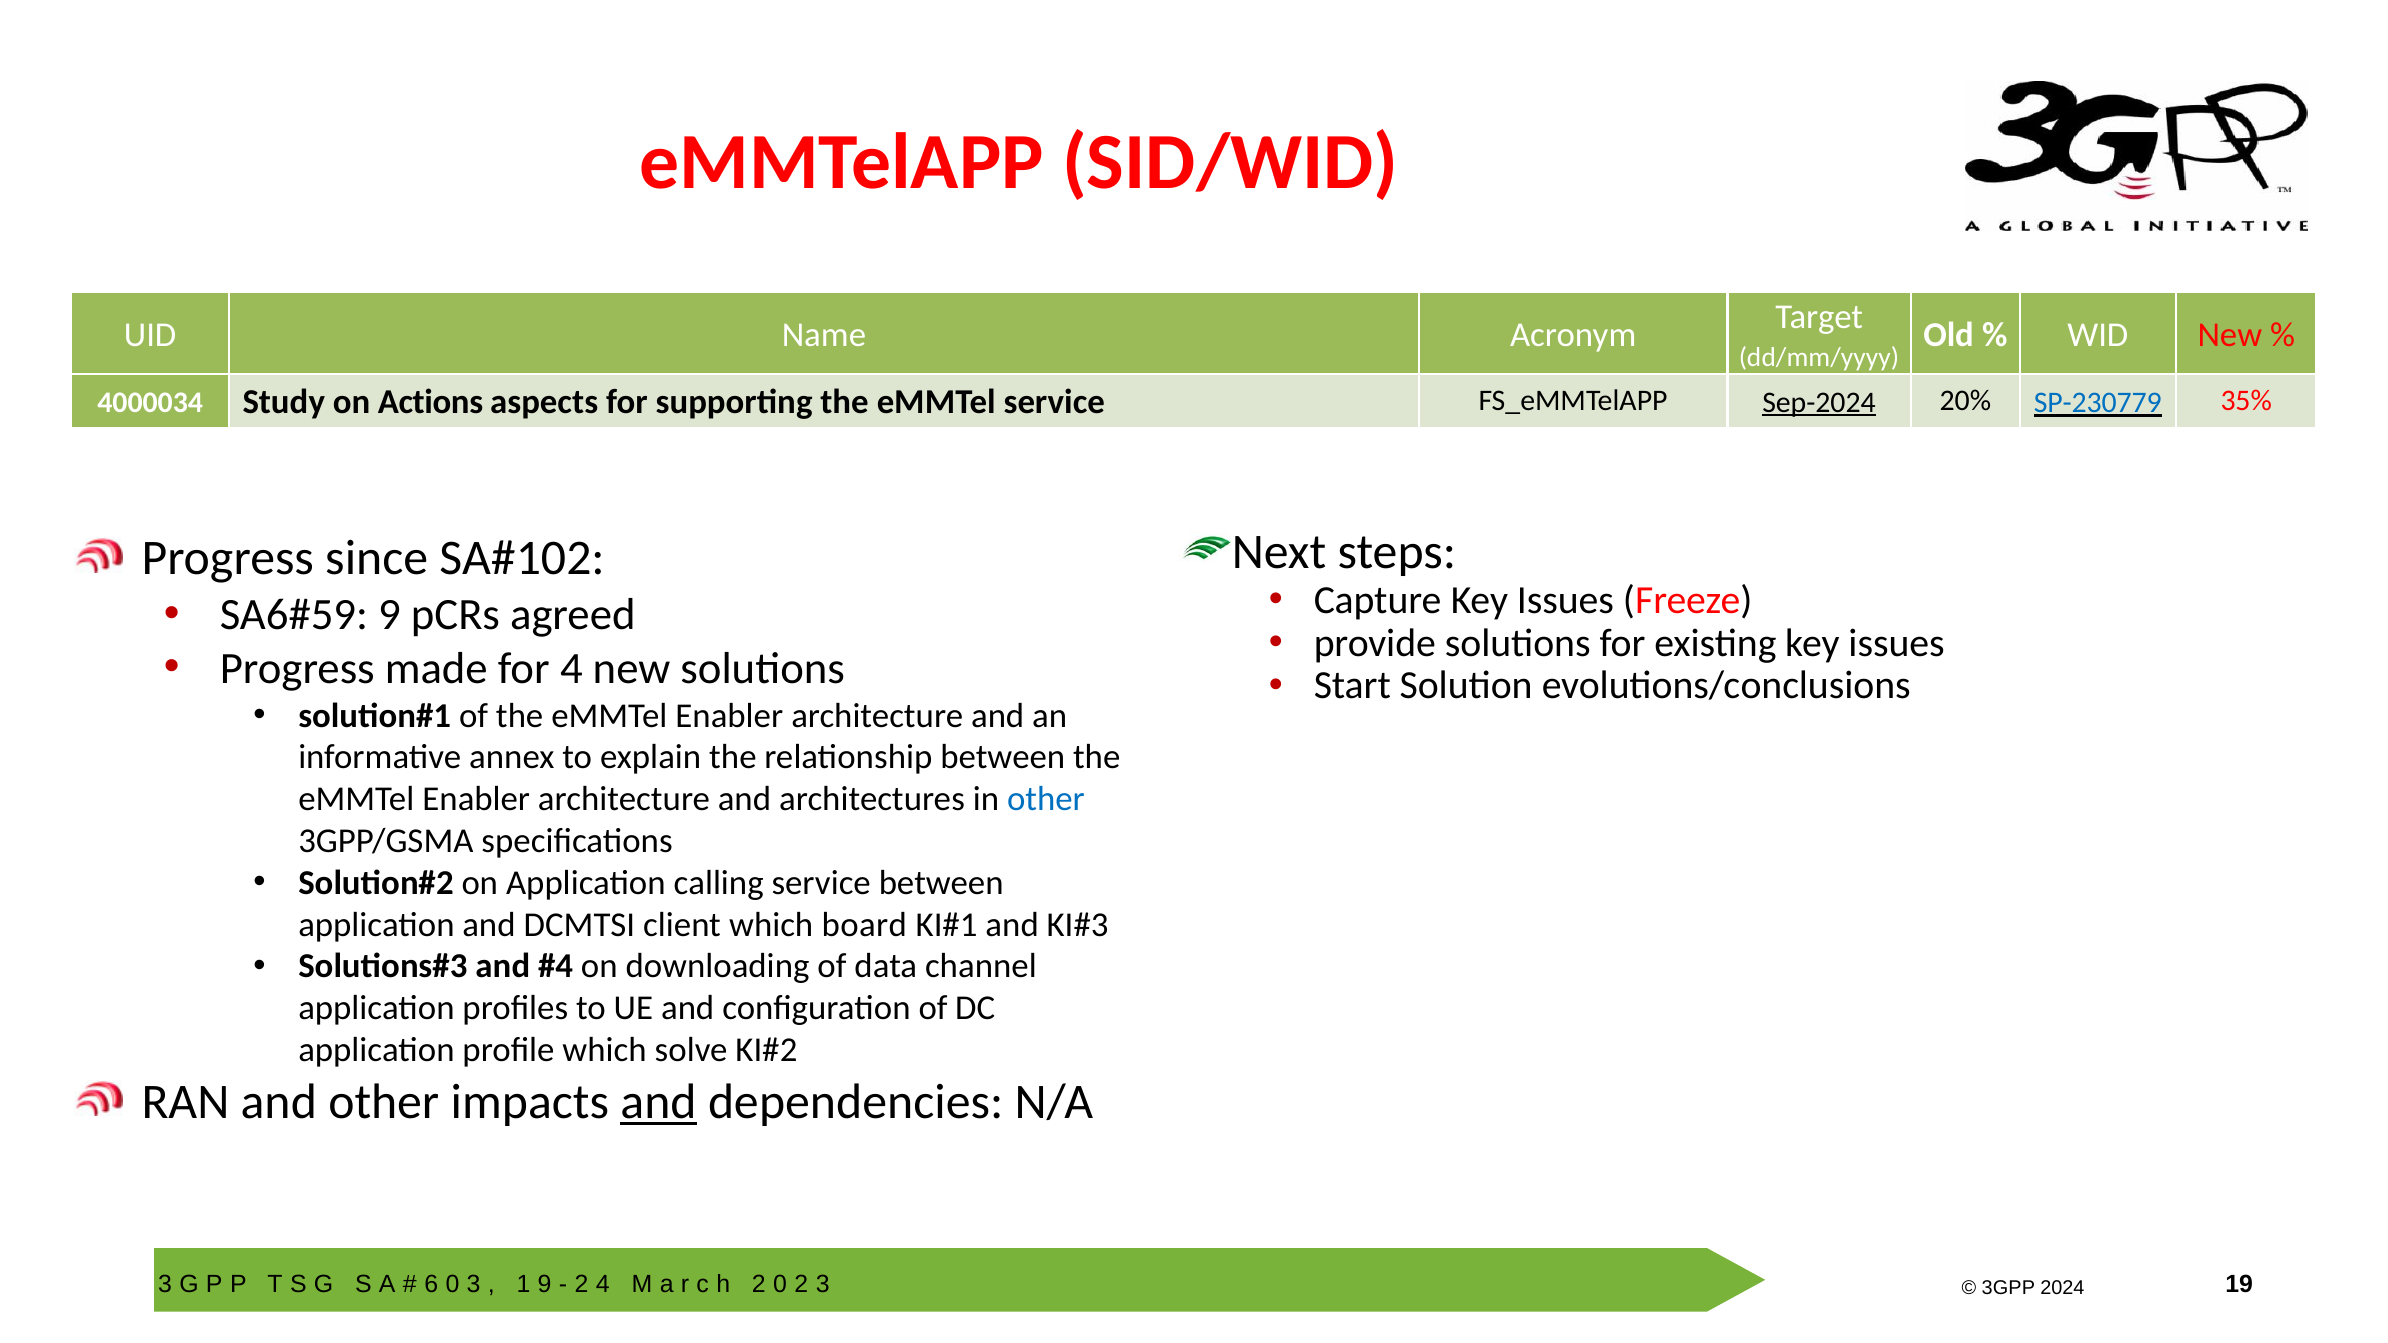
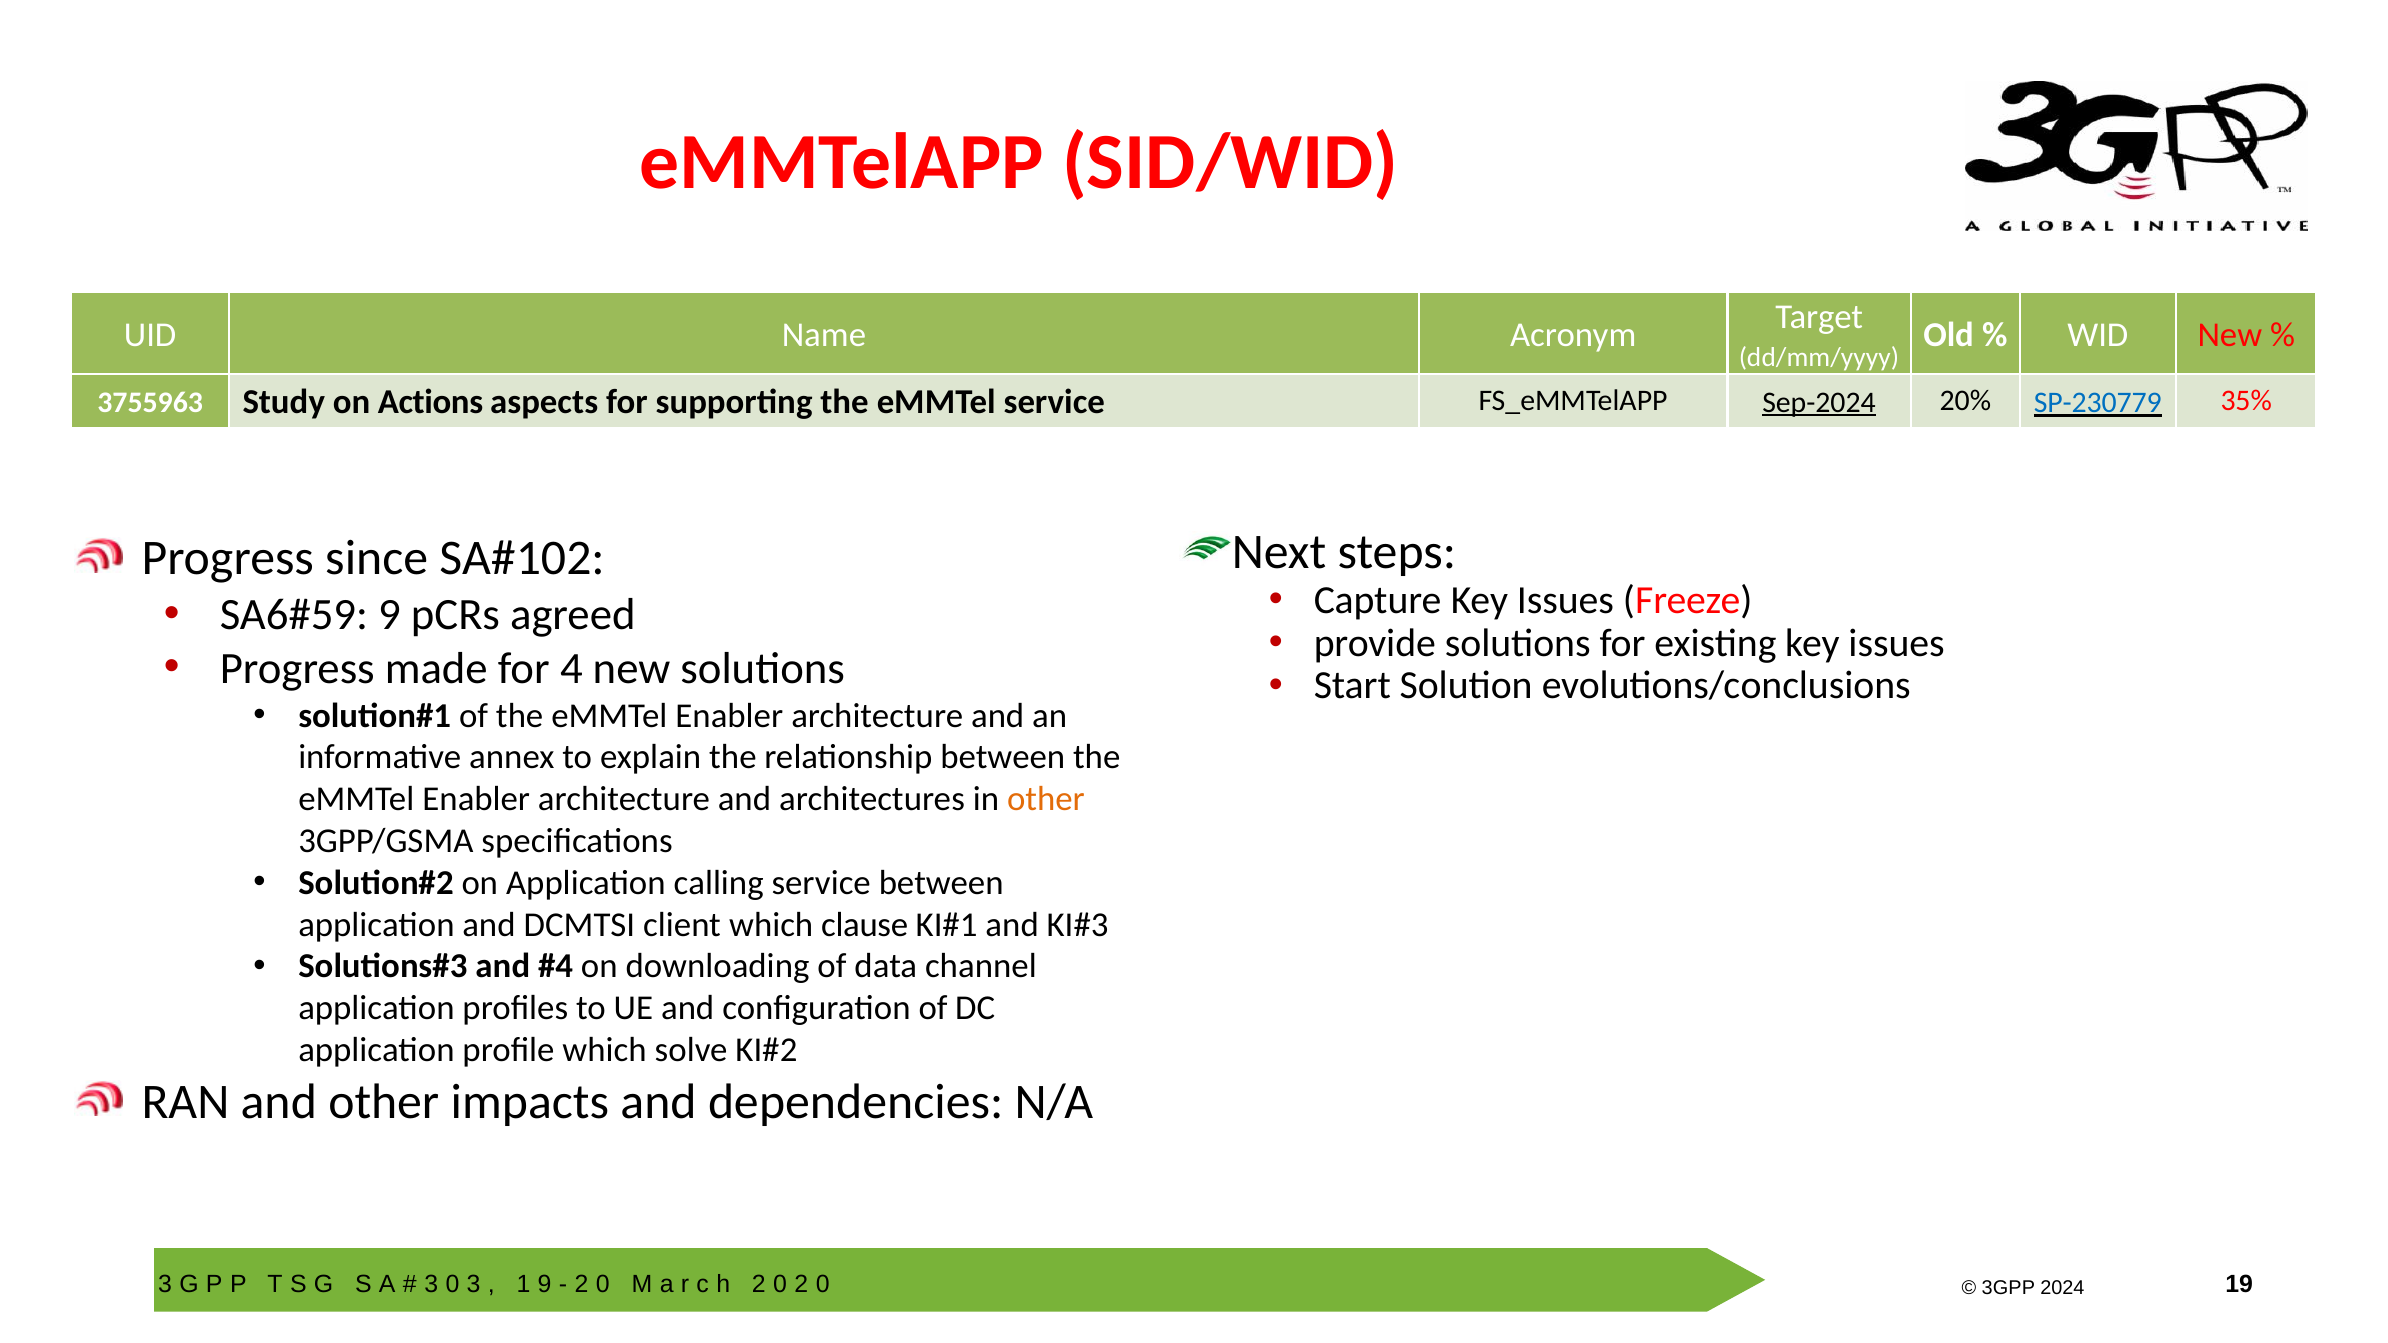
4000034: 4000034 -> 3755963 (150, 402)
other colour: blue -> orange (1046, 799)
board: board -> clause (865, 925)
and underline: present -> none (658, 1102)
6: 6 -> 3 (431, 1284)
4: 4 -> 0 (603, 1284)
3: 3 -> 0 (823, 1284)
